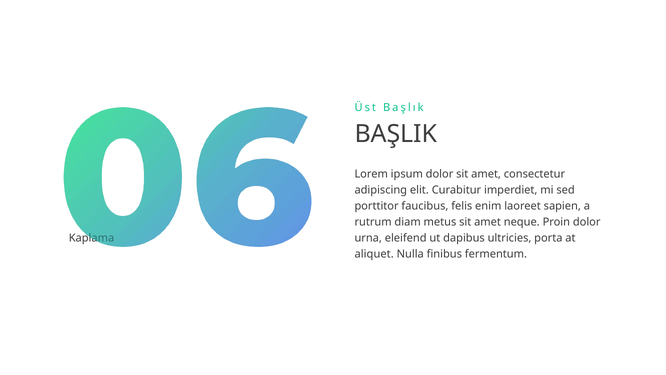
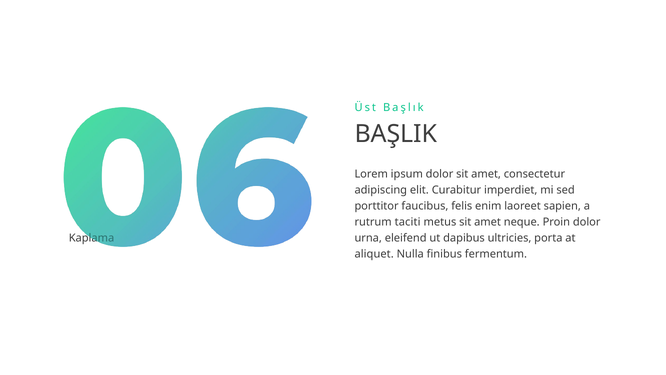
diam: diam -> taciti (408, 222)
